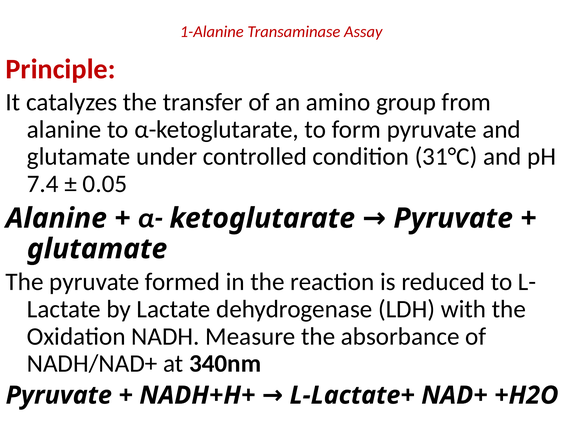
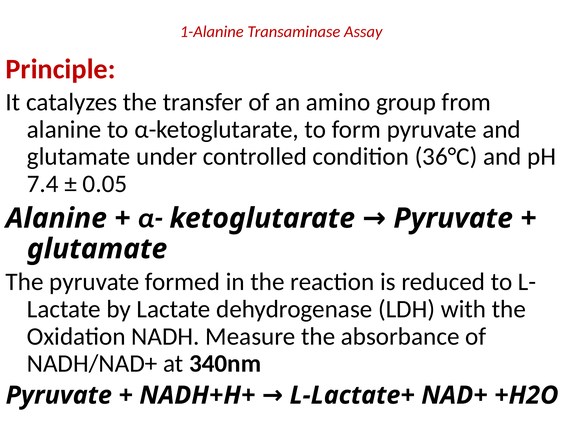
31°C: 31°C -> 36°C (446, 156)
